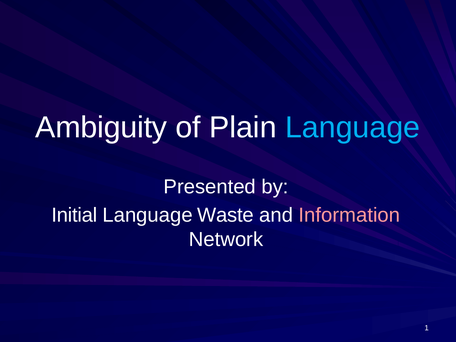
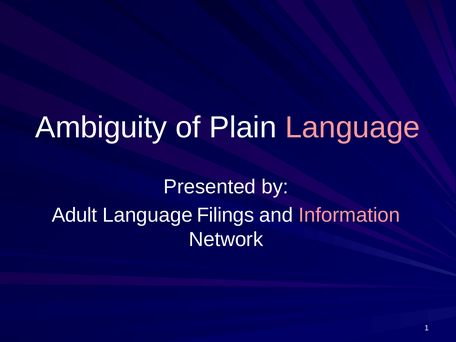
Language colour: light blue -> pink (353, 128)
Initial: Initial -> Adult (74, 215)
Waste: Waste -> Filings (225, 215)
